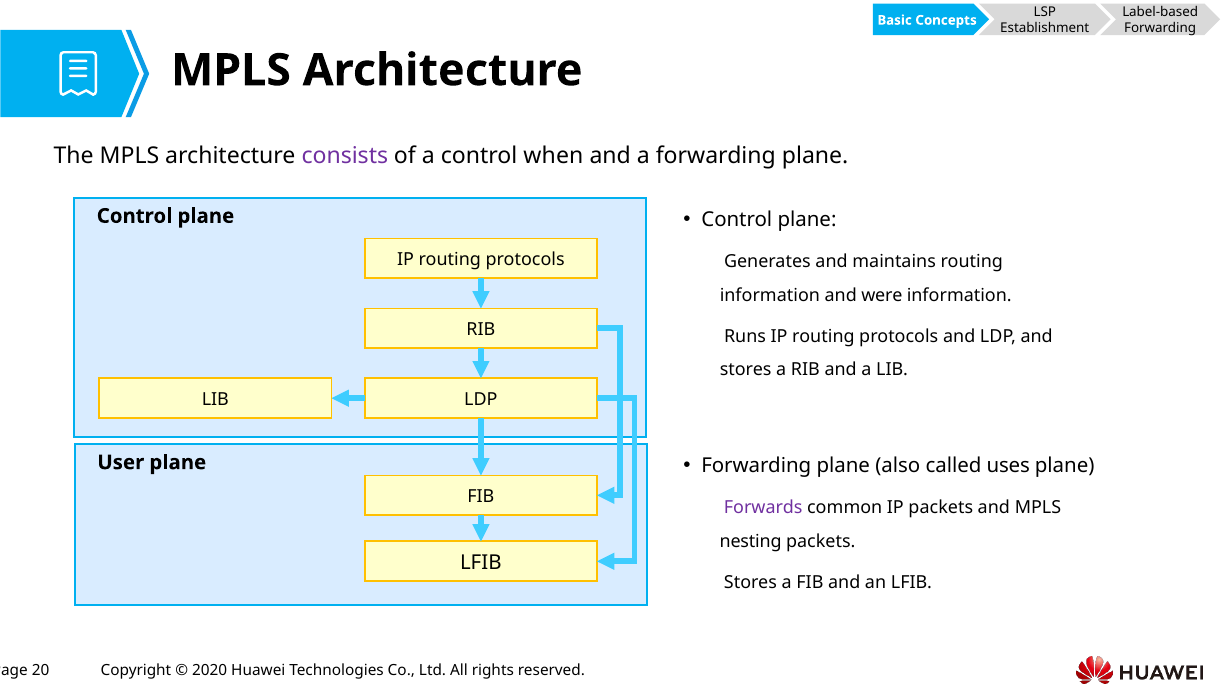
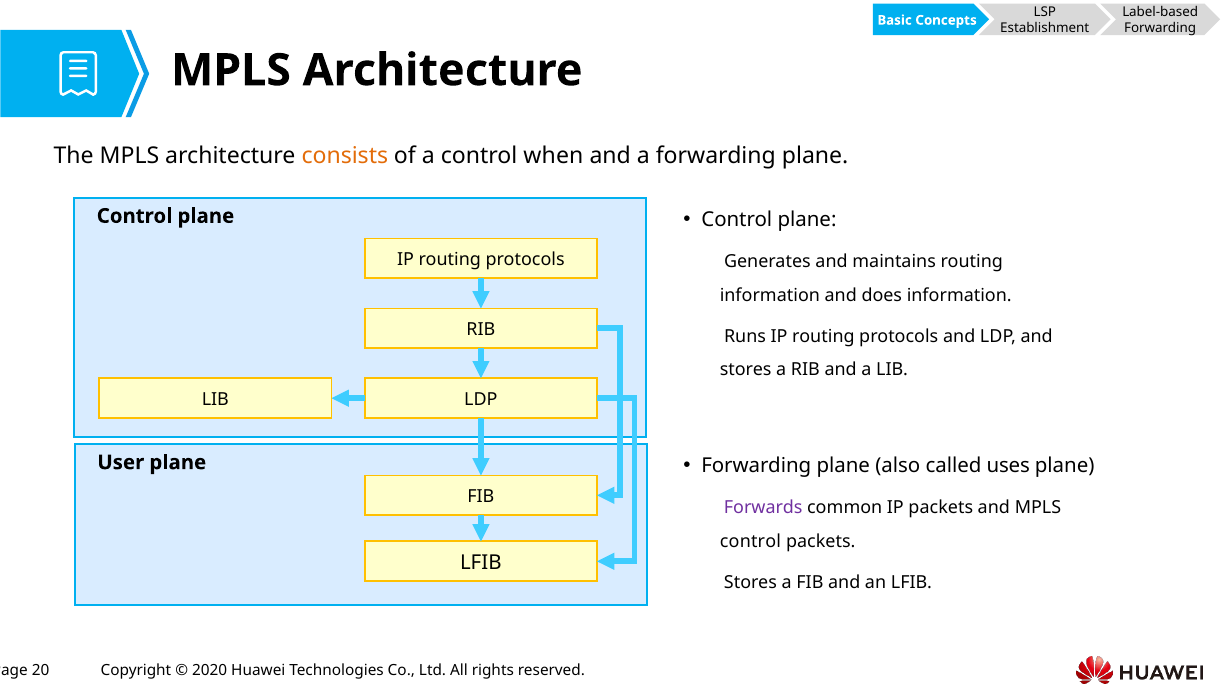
consists colour: purple -> orange (345, 156)
were: were -> does (882, 295)
nesting: nesting -> control (750, 541)
